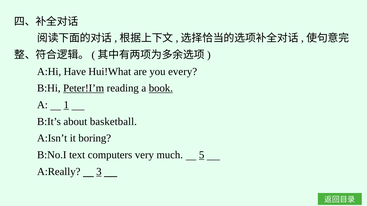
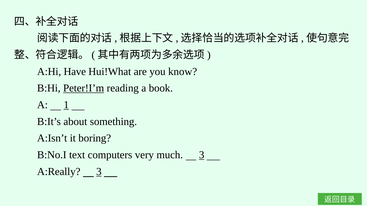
every: every -> know (183, 72)
book underline: present -> none (161, 88)
basketball: basketball -> something (113, 122)
much 5: 5 -> 3 (202, 155)
